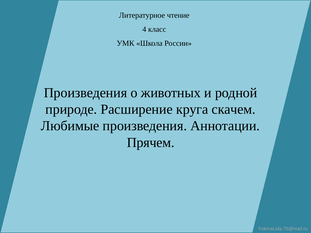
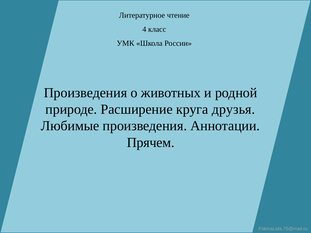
скачем: скачем -> друзья (234, 109)
